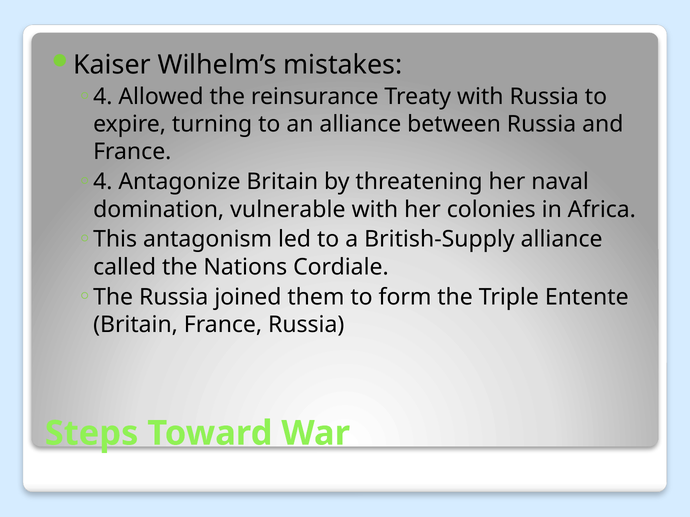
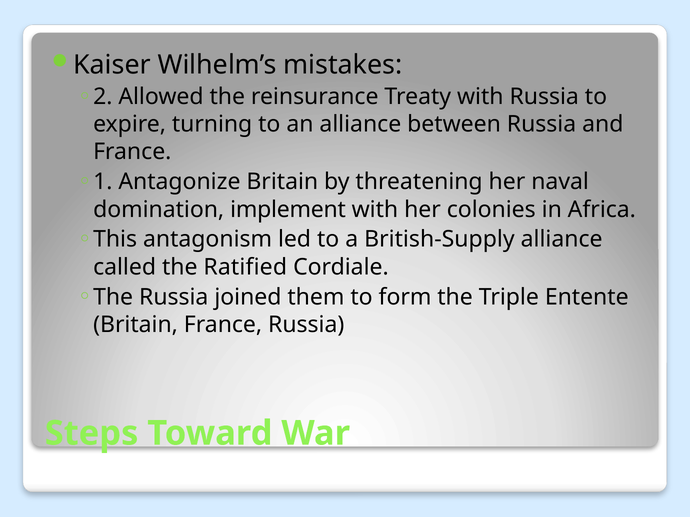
4: 4 -> 2 (103, 97)
4: 4 -> 1 (103, 182)
vulnerable: vulnerable -> implement (288, 210)
Nations: Nations -> Ratified (245, 267)
